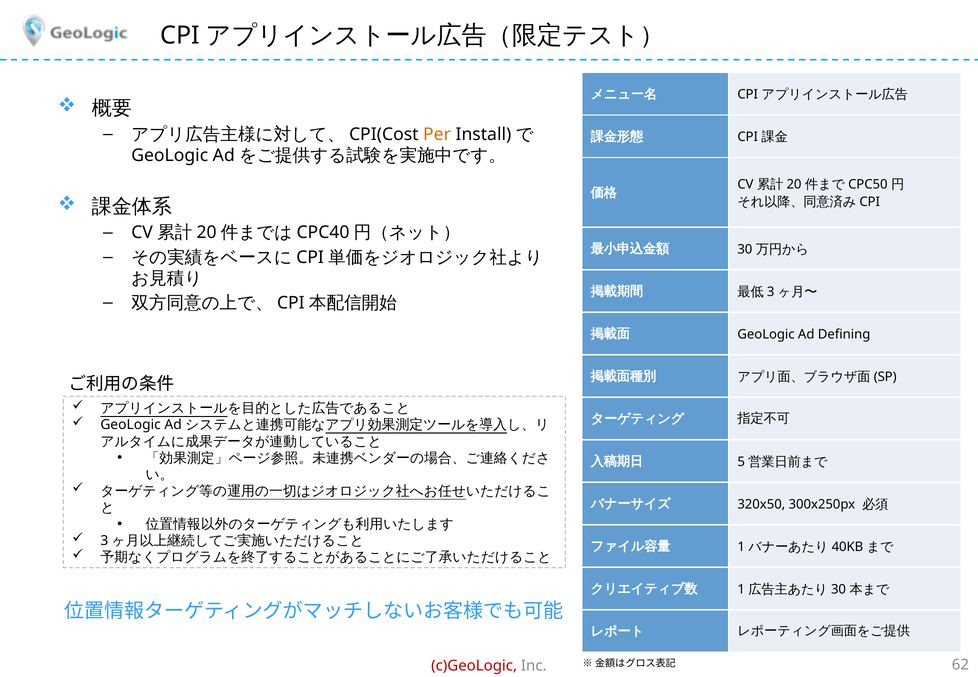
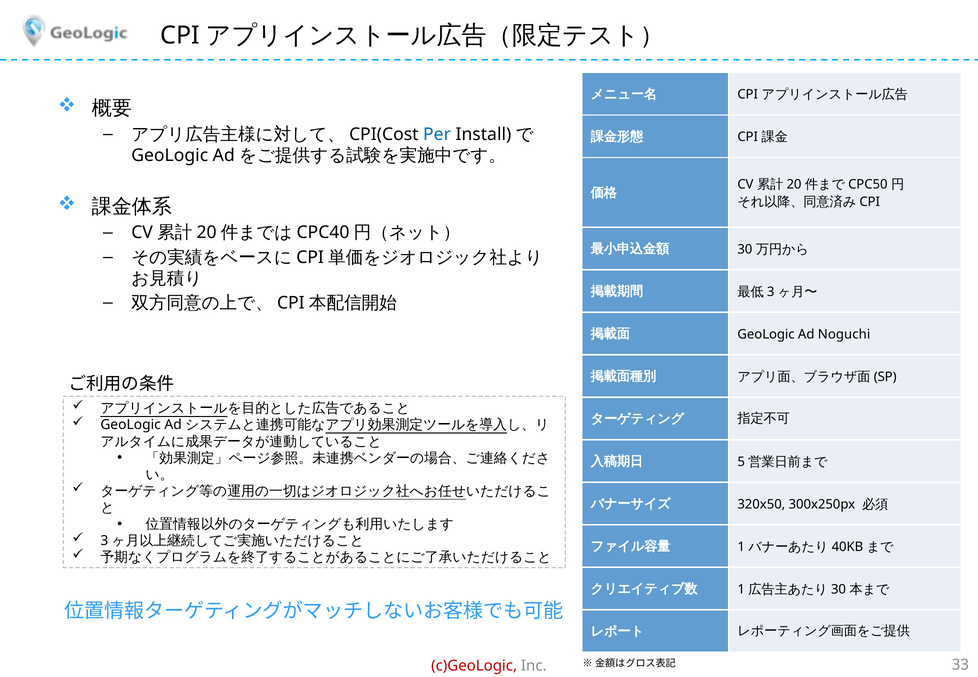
Per colour: orange -> blue (437, 134)
Defining: Defining -> Noguchi (844, 334)
62: 62 -> 33 (960, 665)
